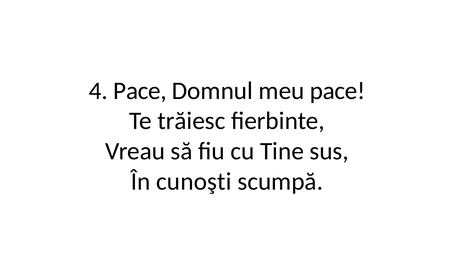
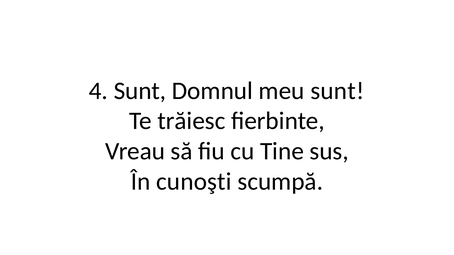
4 Pace: Pace -> Sunt (140, 91)
meu pace: pace -> sunt (337, 91)
